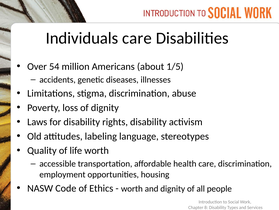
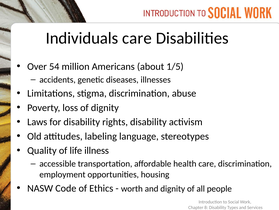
life worth: worth -> illness (97, 150)
